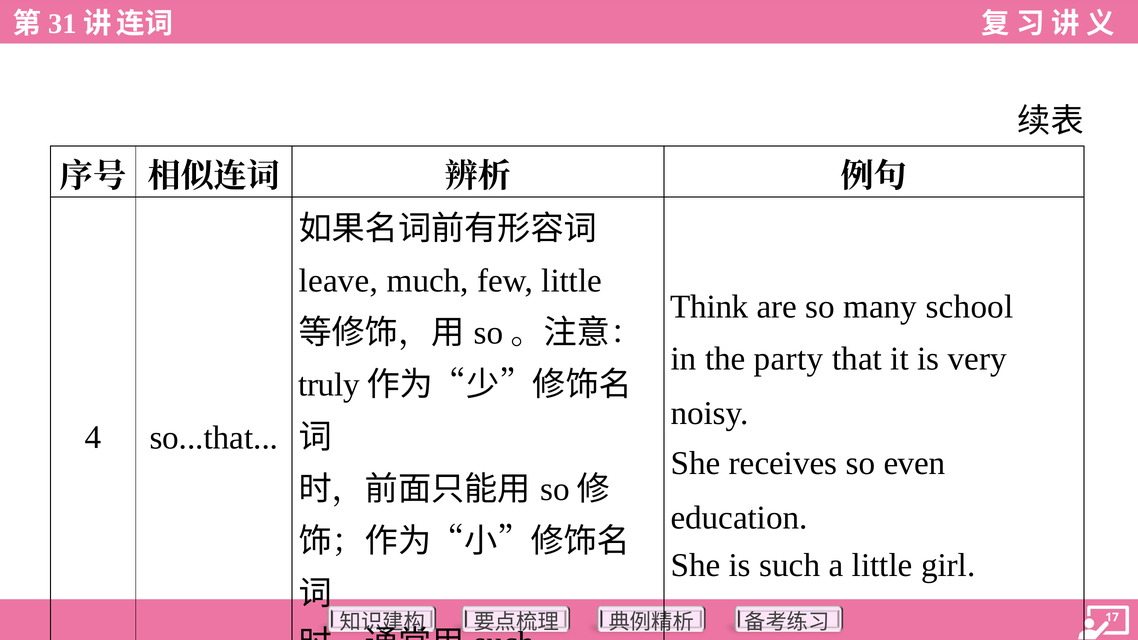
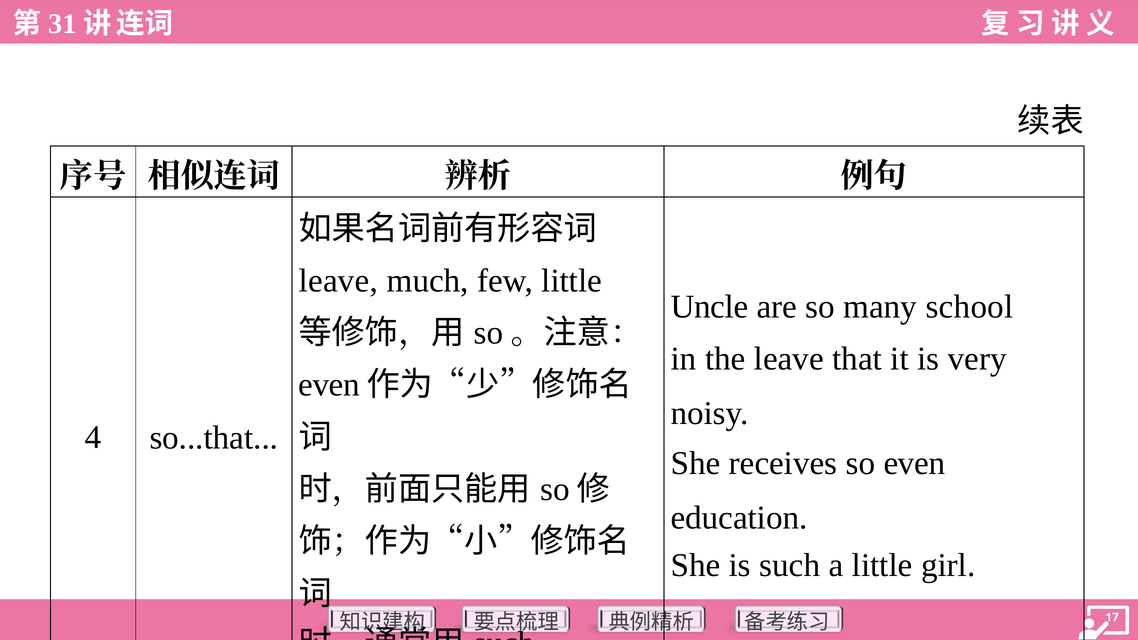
Think: Think -> Uncle (709, 307)
the party: party -> leave (789, 359)
truly: truly -> even (329, 385)
